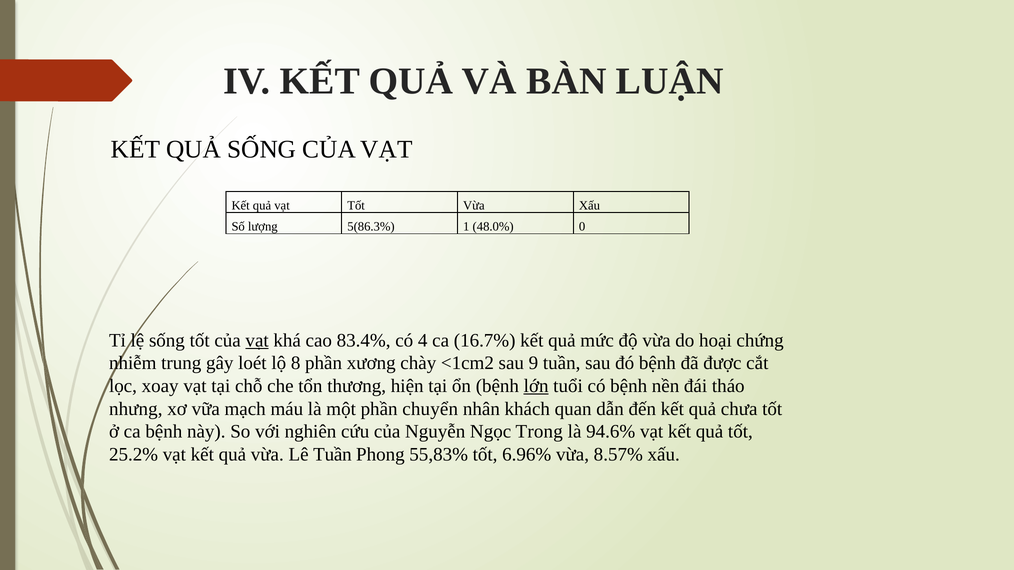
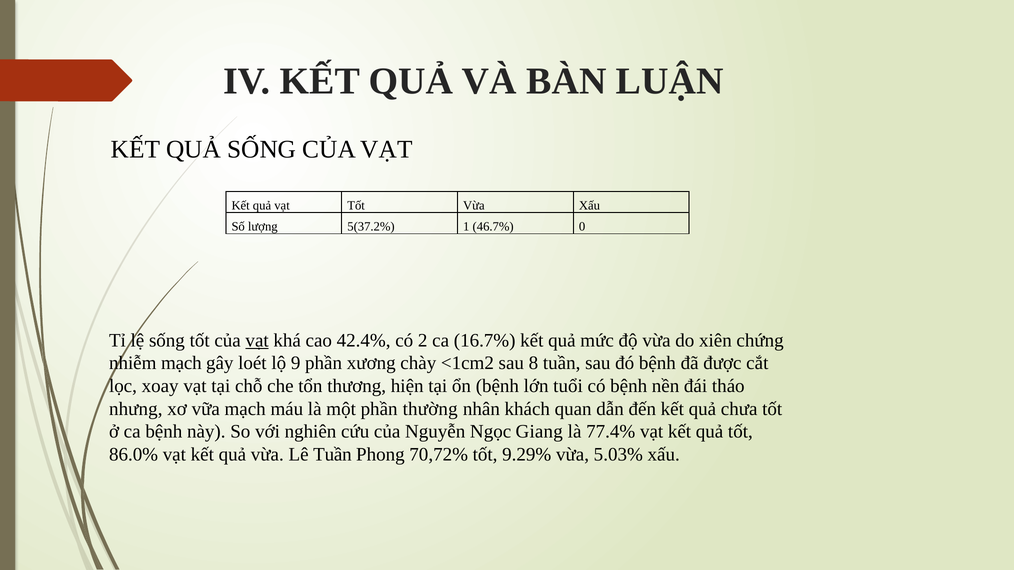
5(86.3%: 5(86.3% -> 5(37.2% (371, 227)
48.0%: 48.0% -> 46.7% (493, 227)
83.4%: 83.4% -> 42.4% (364, 341)
4: 4 -> 2 (423, 341)
hoại: hoại -> xiên (715, 341)
nhiễm trung: trung -> mạch (181, 363)
8: 8 -> 9 (296, 363)
9: 9 -> 8 (533, 363)
lớn underline: present -> none (536, 386)
chuyển: chuyển -> thường (430, 409)
Trong: Trong -> Giang (539, 432)
94.6%: 94.6% -> 77.4% (611, 432)
25.2%: 25.2% -> 86.0% (134, 455)
55,83%: 55,83% -> 70,72% (439, 455)
6.96%: 6.96% -> 9.29% (527, 455)
8.57%: 8.57% -> 5.03% (618, 455)
